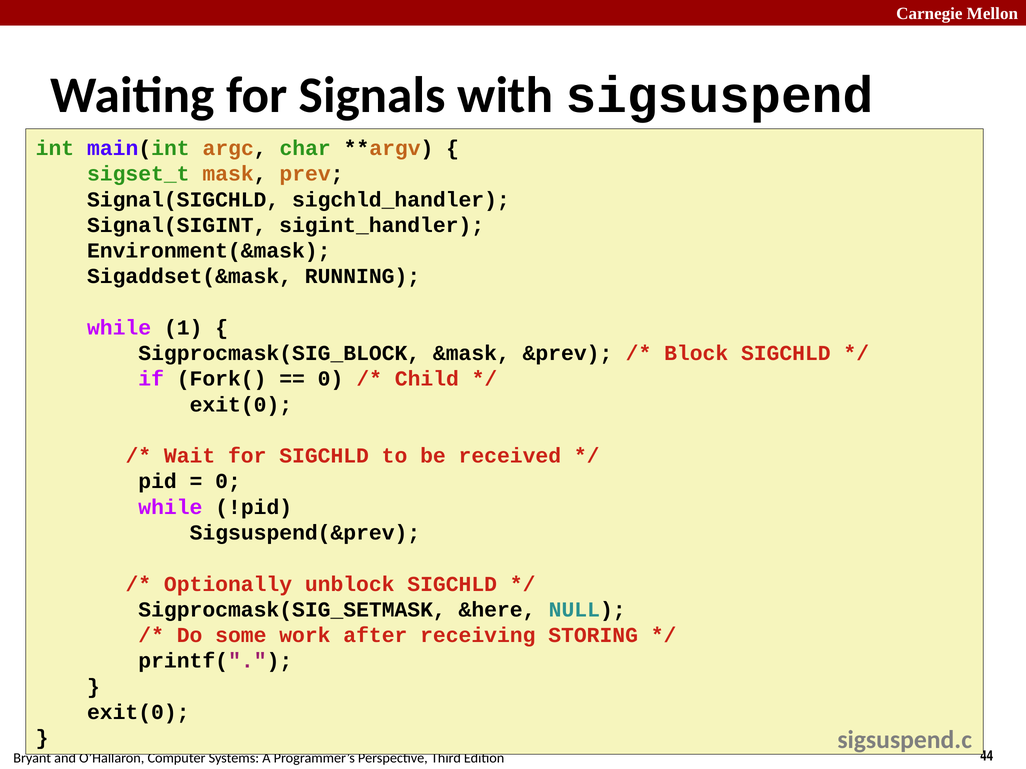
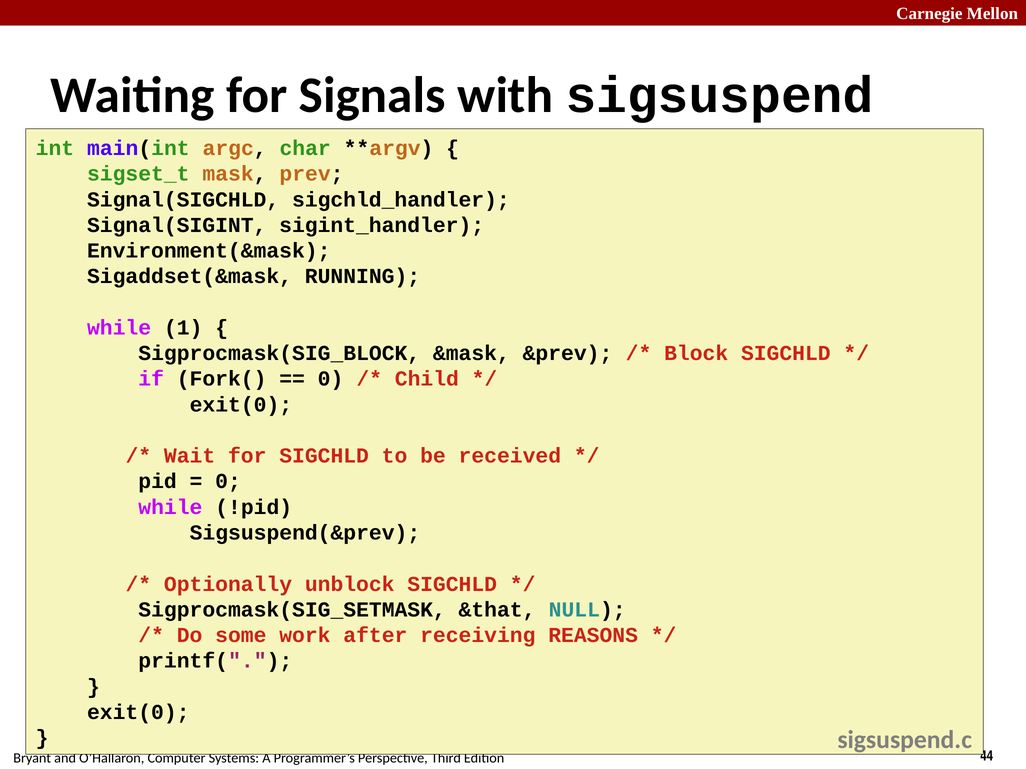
&here: &here -> &that (497, 610)
STORING: STORING -> REASONS (593, 636)
